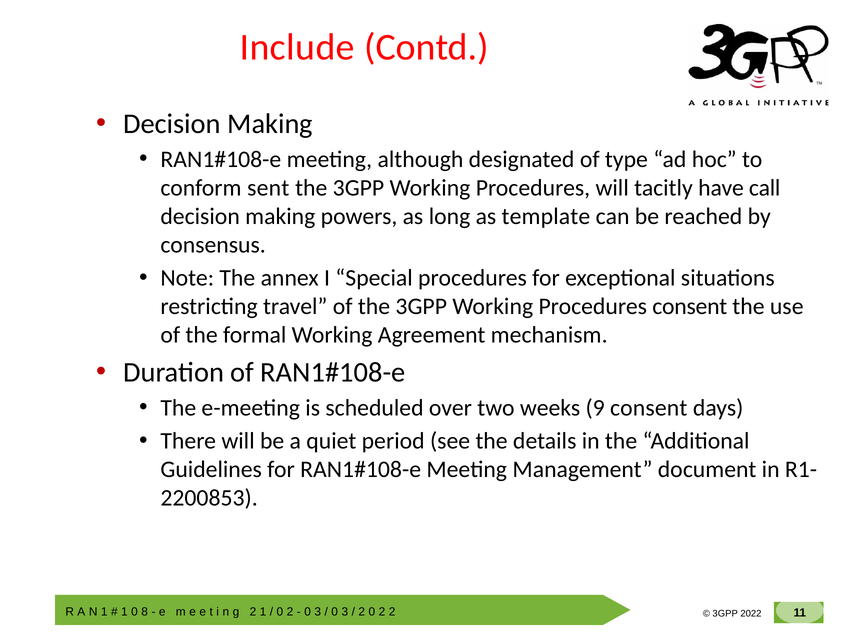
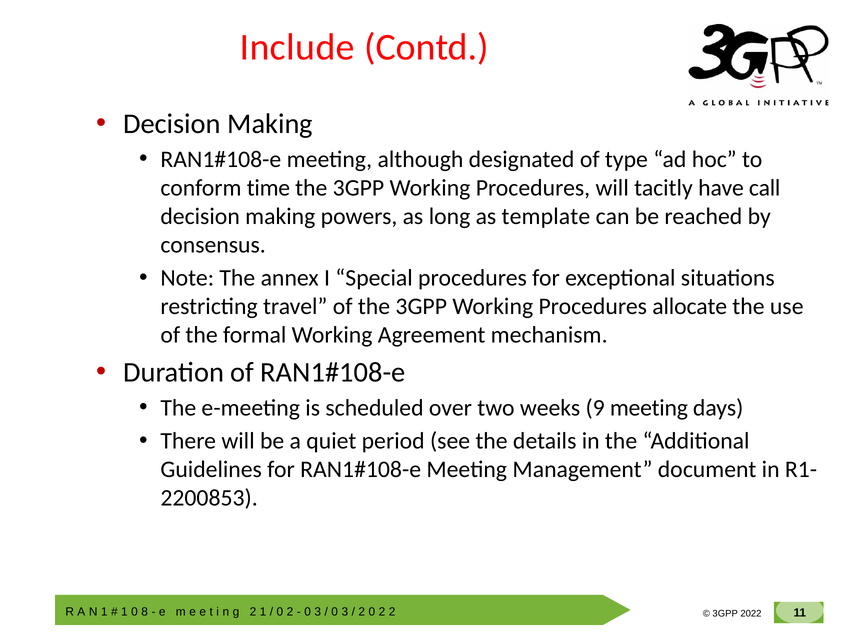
sent: sent -> time (268, 188)
Procedures consent: consent -> allocate (690, 306)
9 consent: consent -> meeting (649, 408)
